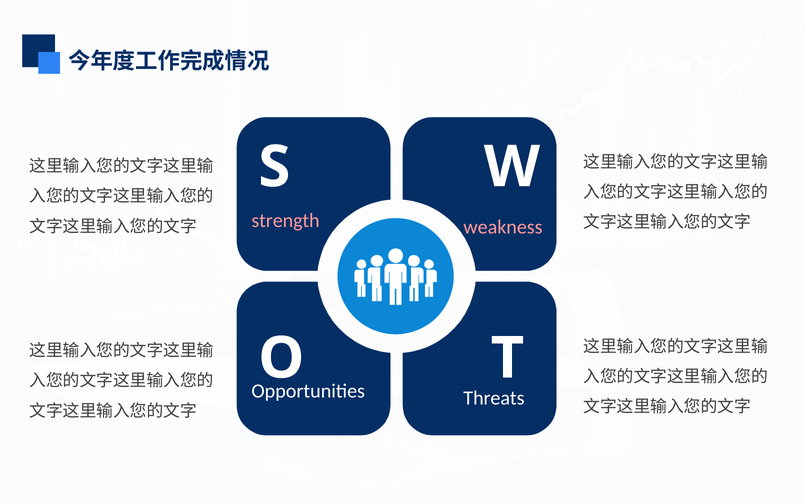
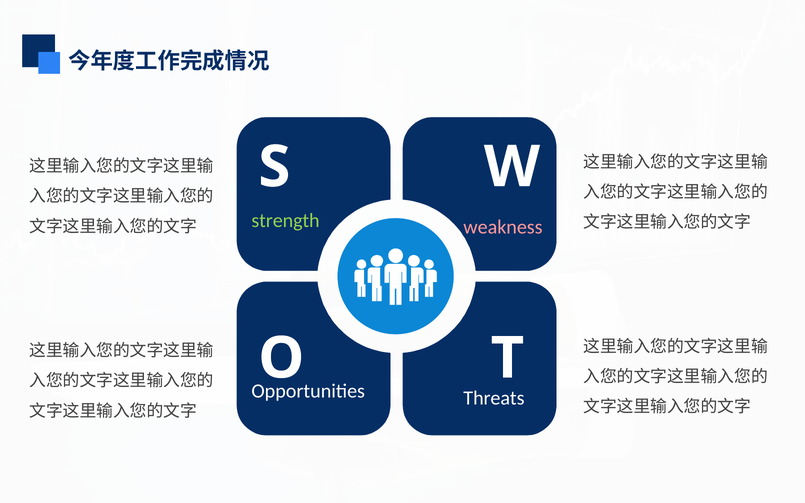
strength colour: pink -> light green (286, 221)
